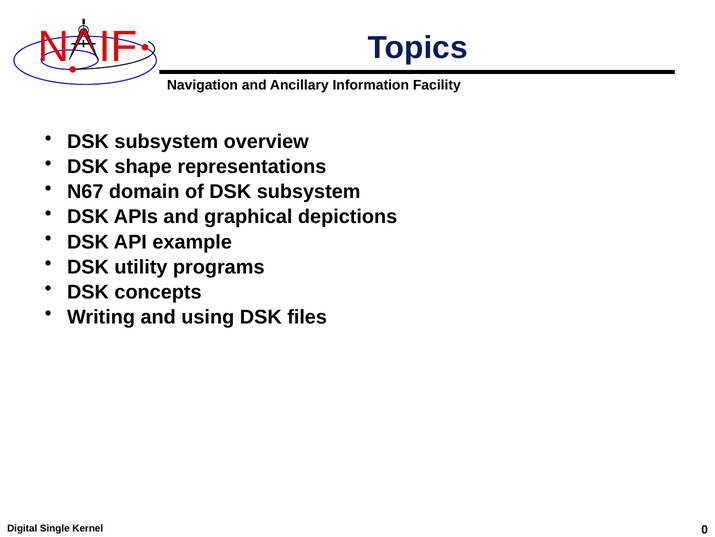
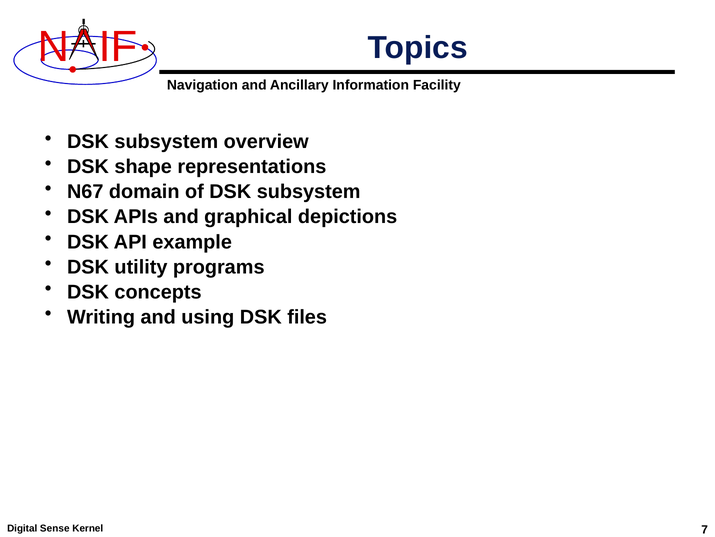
Single: Single -> Sense (55, 528)
0: 0 -> 7 (705, 529)
